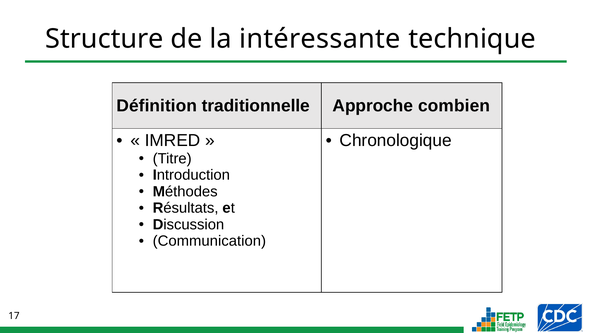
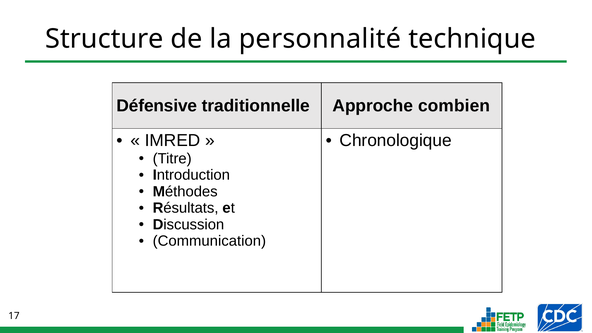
intéressante: intéressante -> personnalité (320, 39)
Définition: Définition -> Défensive (157, 106)
